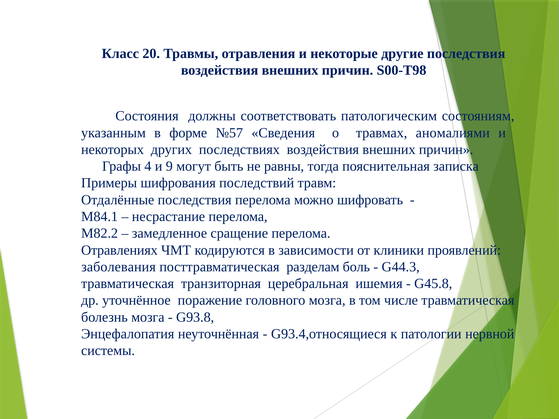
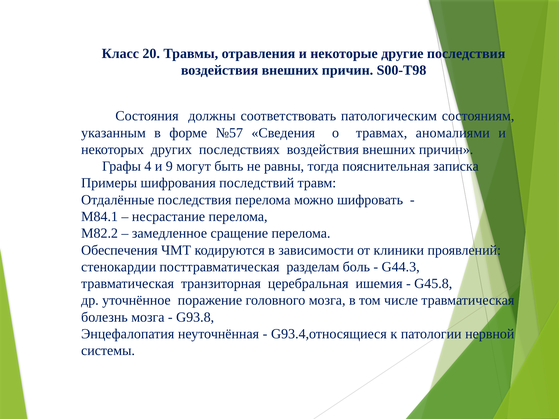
Отравлениях: Отравлениях -> Обеспечения (119, 250)
заболевания: заболевания -> стенокардии (119, 267)
